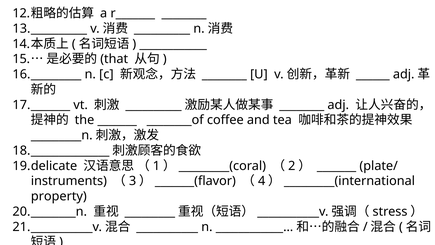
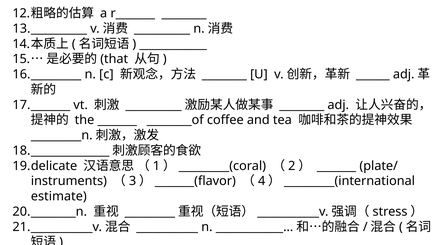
property: property -> estimate (59, 196)
